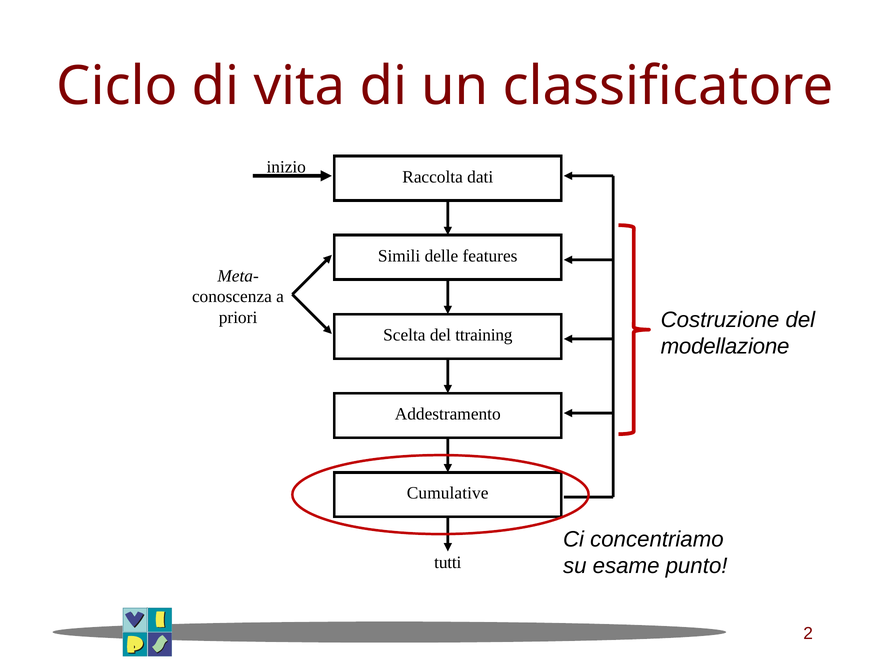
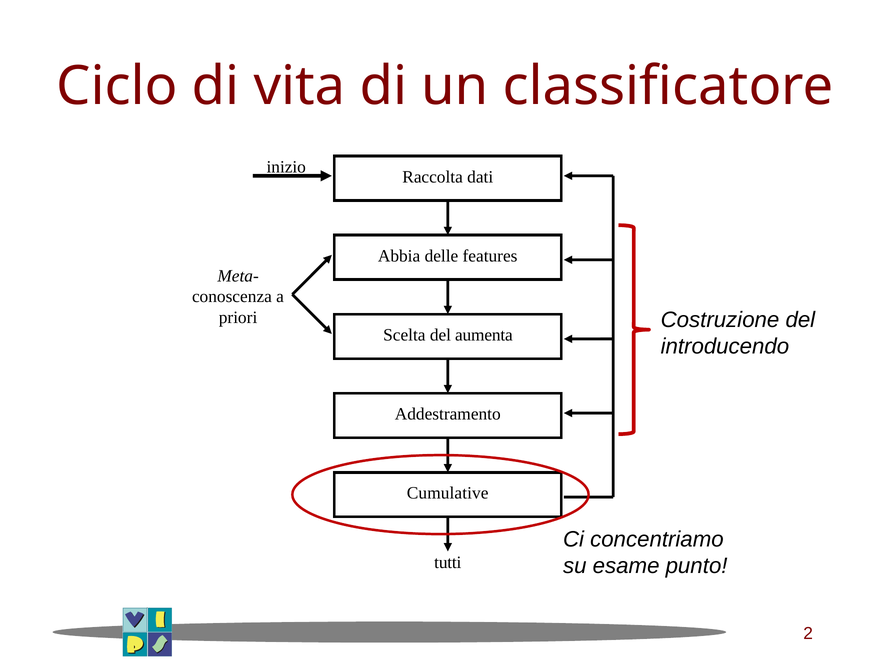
Simili: Simili -> Abbia (399, 256)
ttraining: ttraining -> aumenta (484, 335)
modellazione: modellazione -> introducendo (725, 347)
